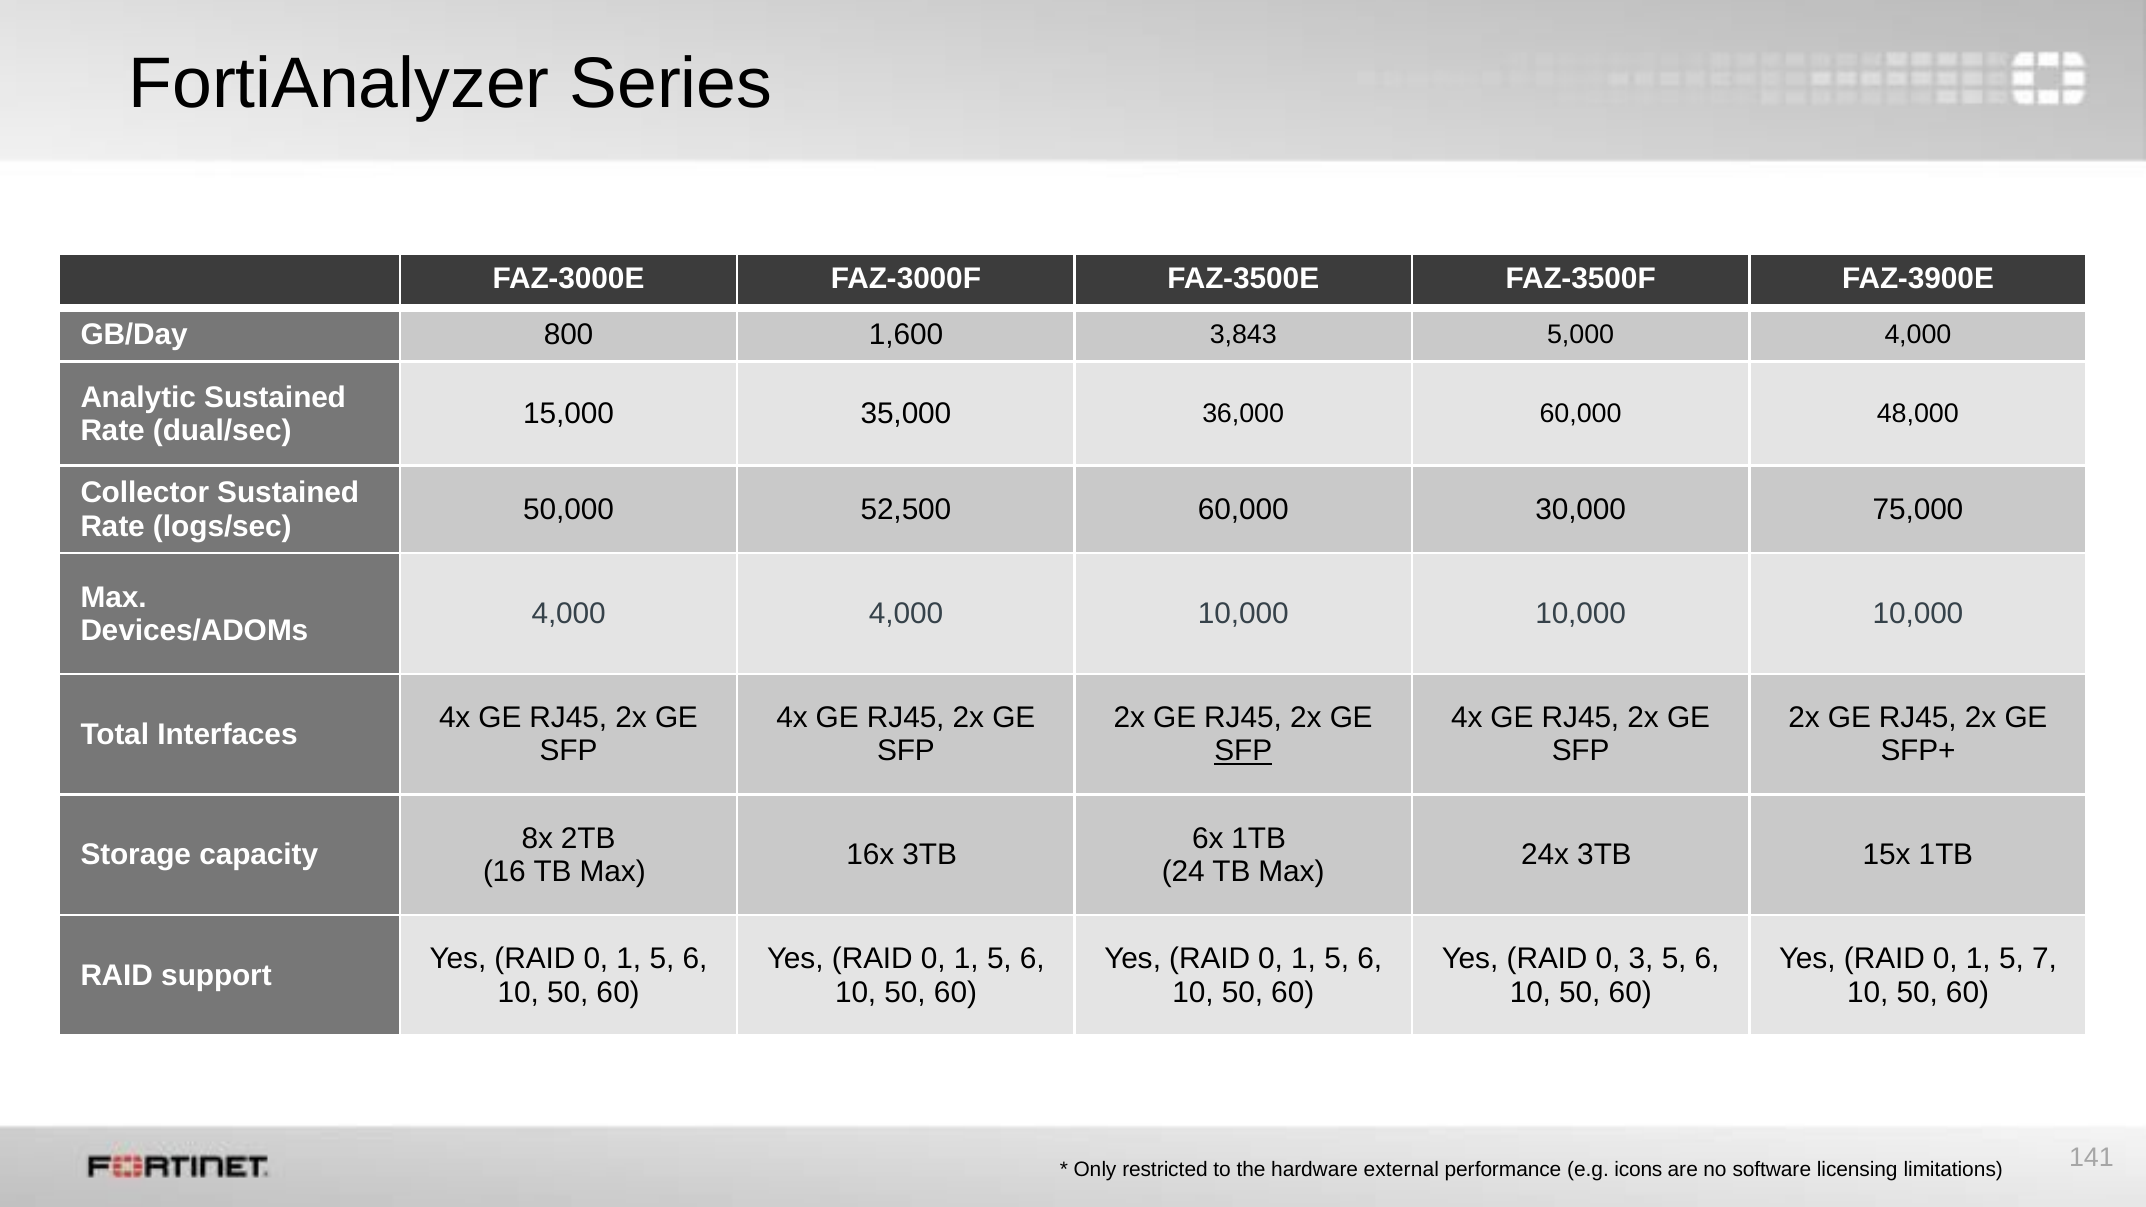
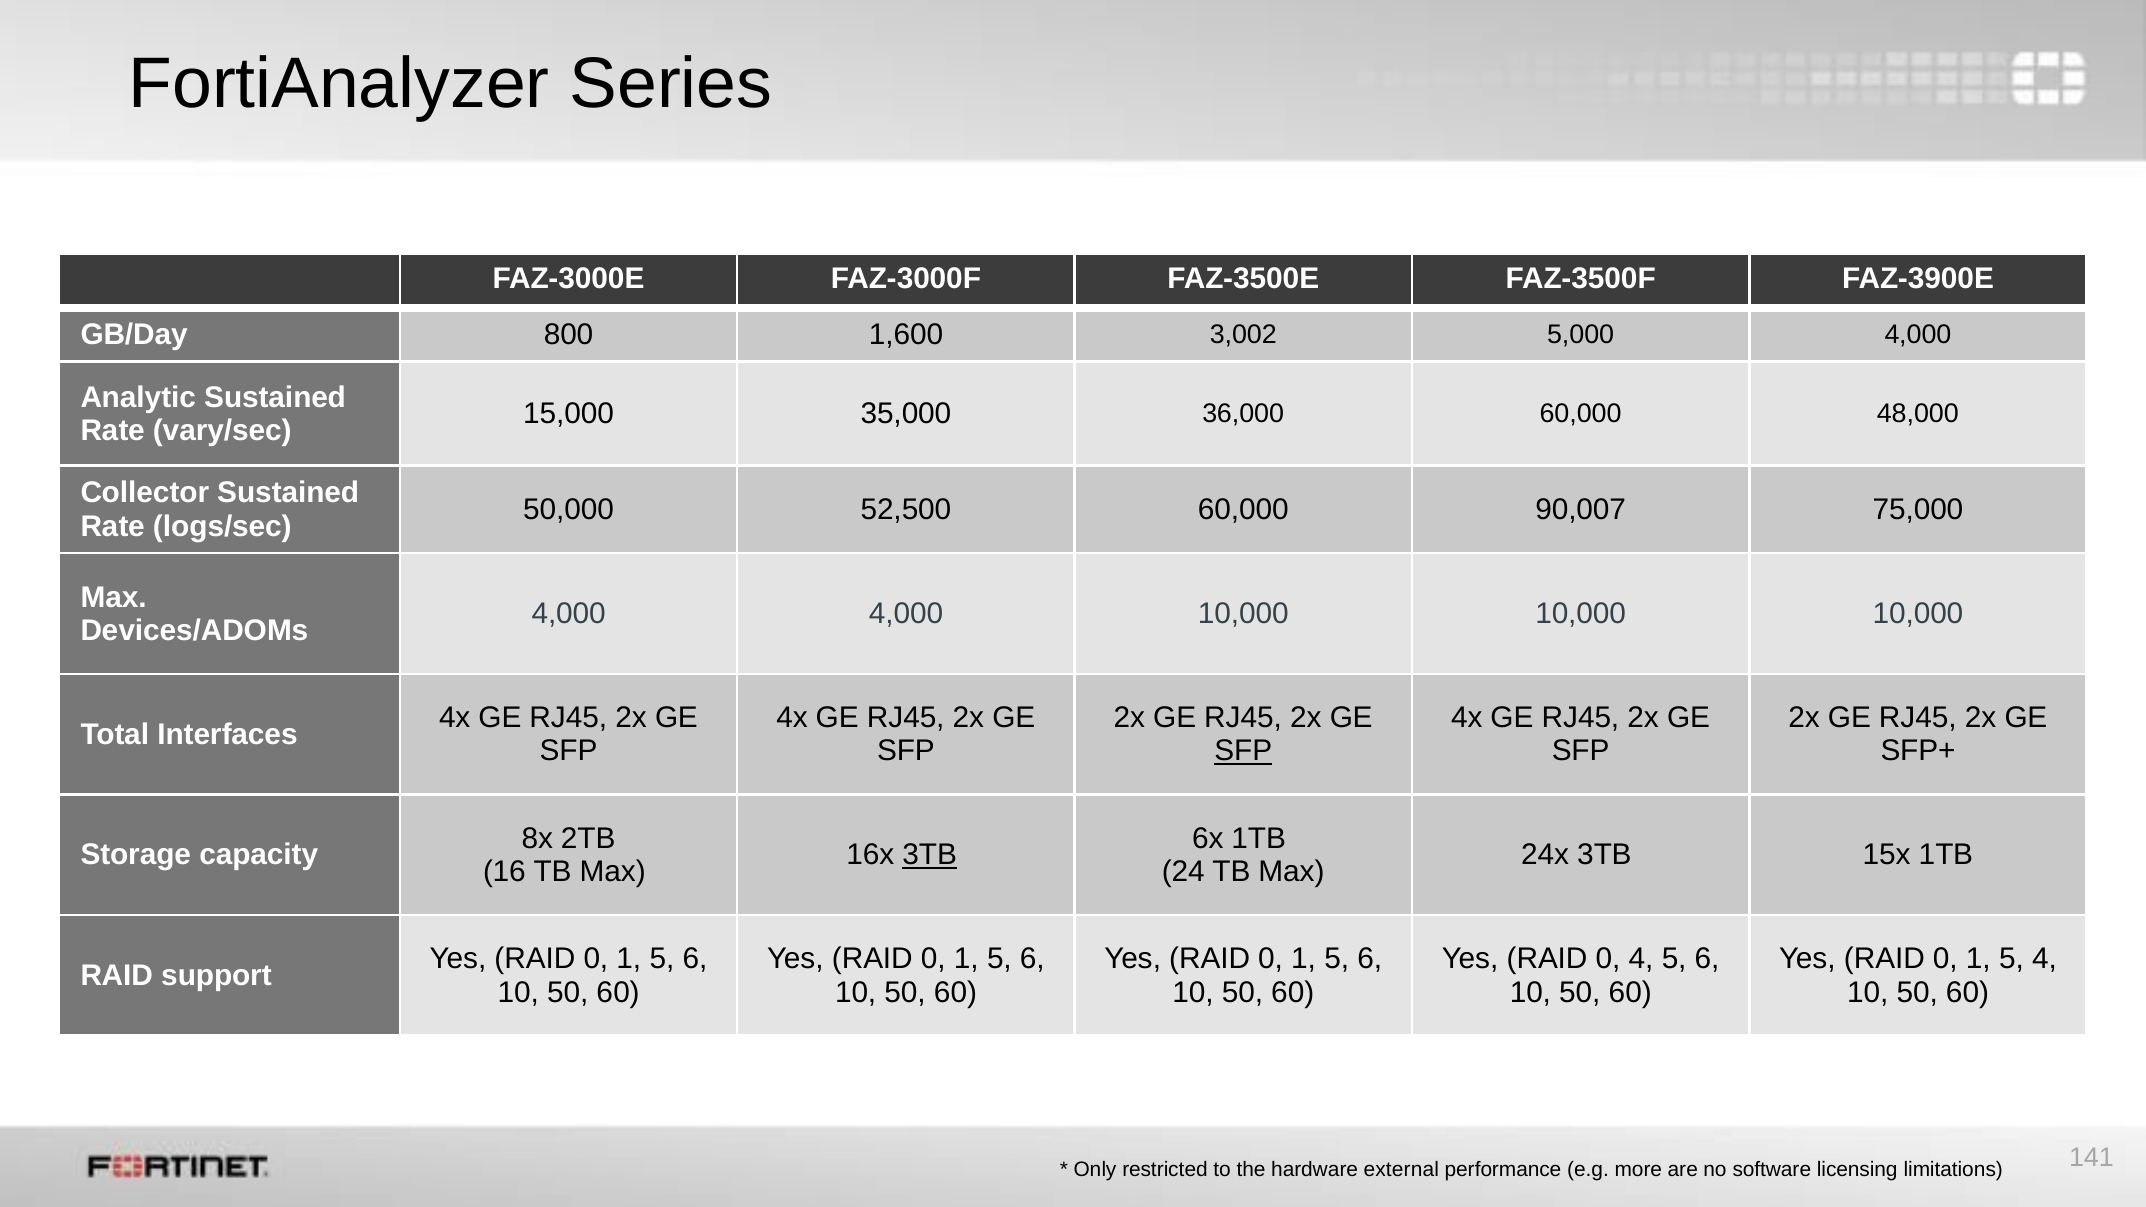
3,843: 3,843 -> 3,002 (1243, 335)
dual/sec: dual/sec -> vary/sec (222, 431)
30,000: 30,000 -> 90,007 (1581, 510)
3TB underline: none -> present (930, 855)
0 3: 3 -> 4 (1641, 959)
5 7: 7 -> 4 (2044, 959)
icons: icons -> more (1638, 1169)
